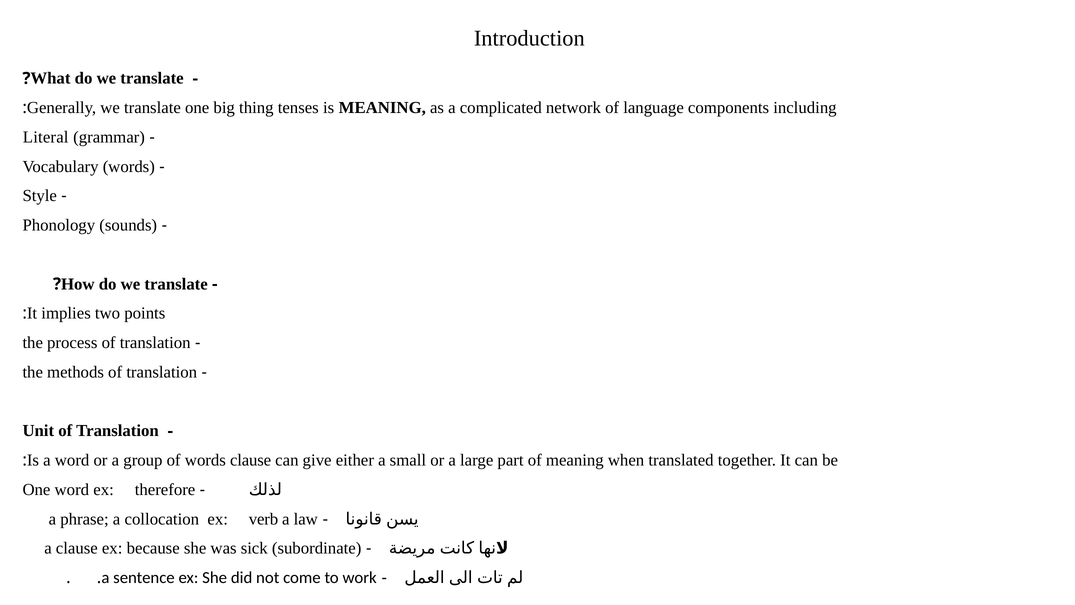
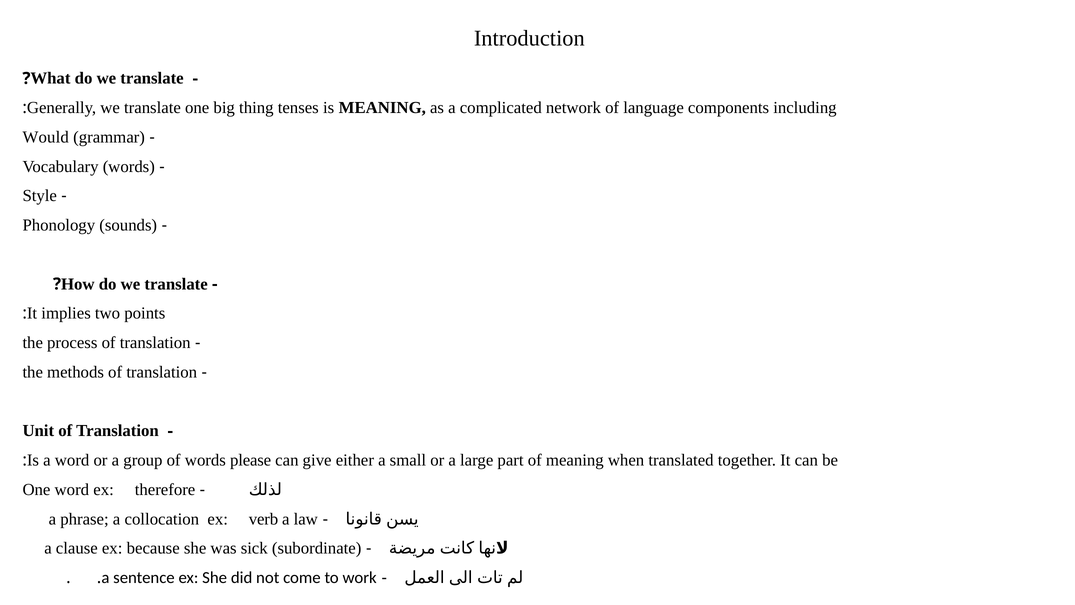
Literal: Literal -> Would (46, 137)
words clause: clause -> please (251, 460)
